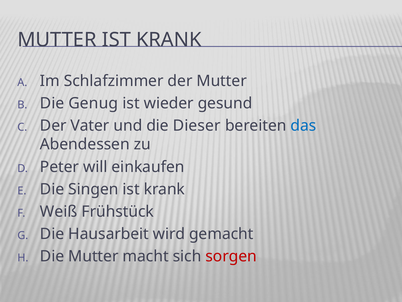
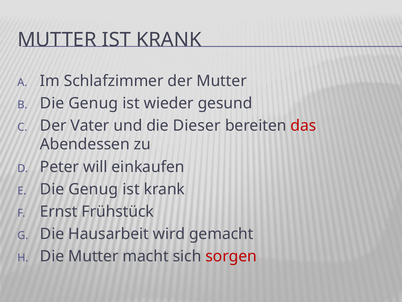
das colour: blue -> red (303, 125)
Singen: Singen -> Genug (93, 189)
Weiß: Weiß -> Ernst (59, 211)
